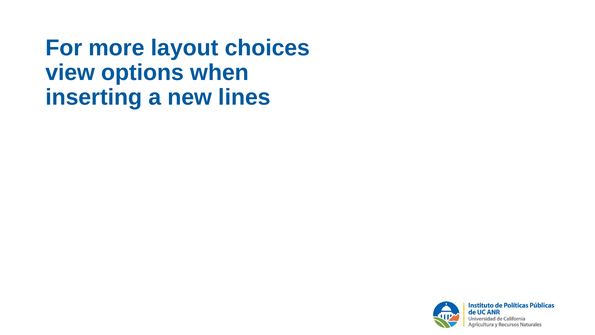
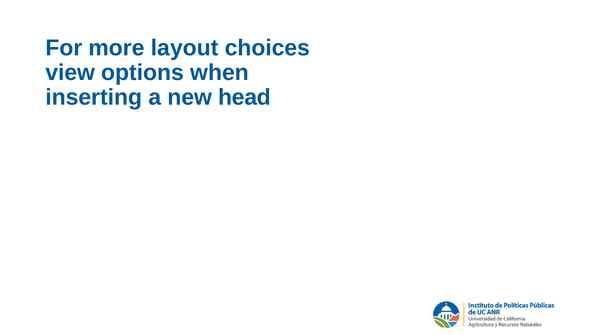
lines: lines -> head (245, 97)
